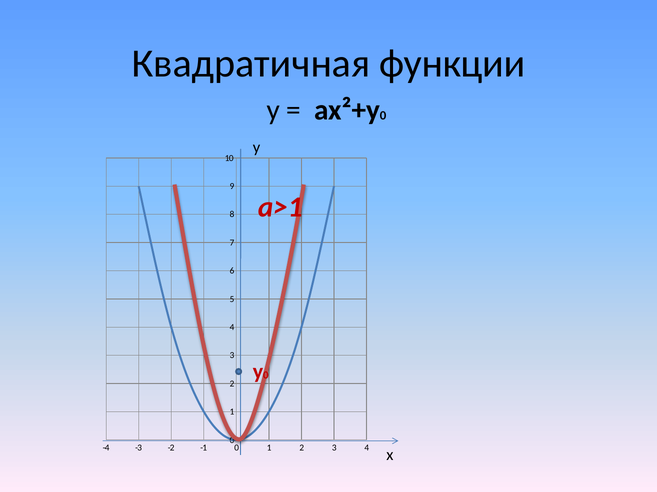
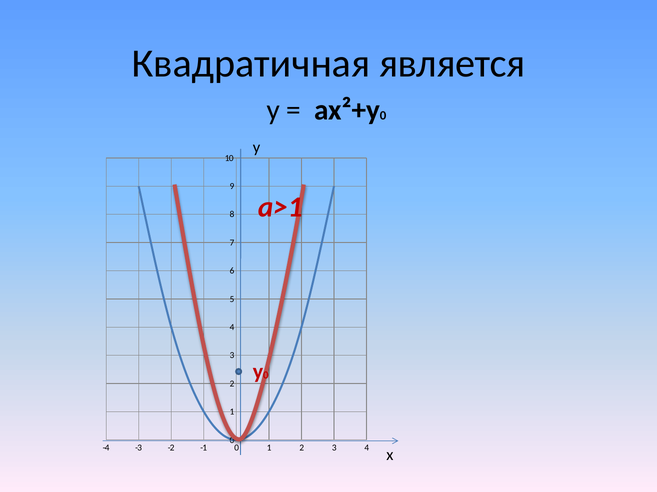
функции: функции -> является (452, 64)
